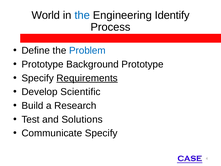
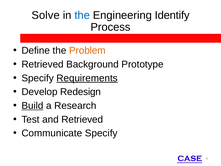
World: World -> Solve (46, 15)
Problem colour: blue -> orange (87, 50)
Prototype: Prototype -> Retrieved (43, 64)
Scientific: Scientific -> Redesign (81, 92)
Build underline: none -> present (32, 106)
and Solutions: Solutions -> Retrieved (82, 119)
